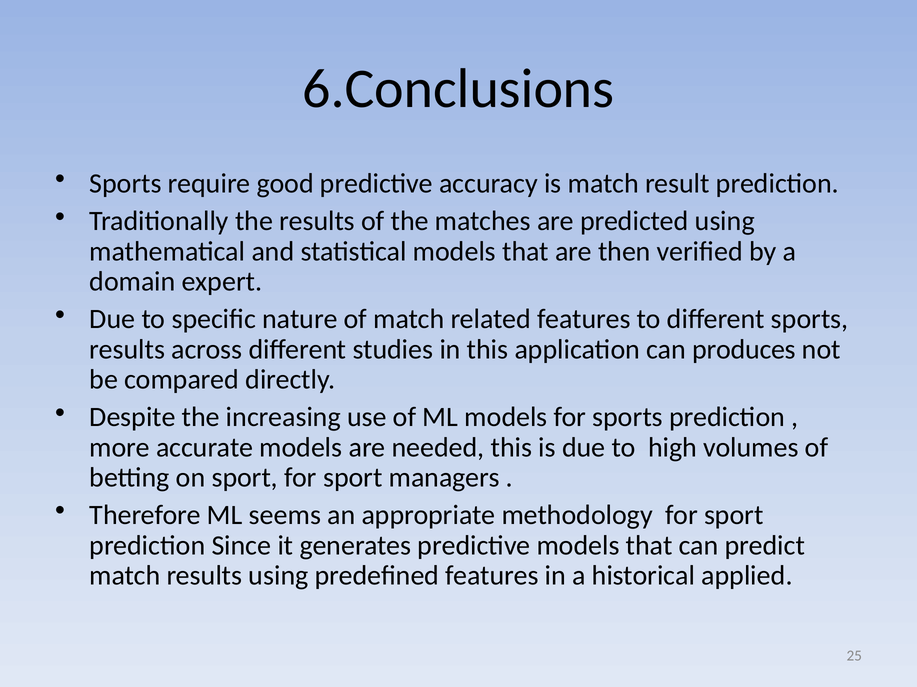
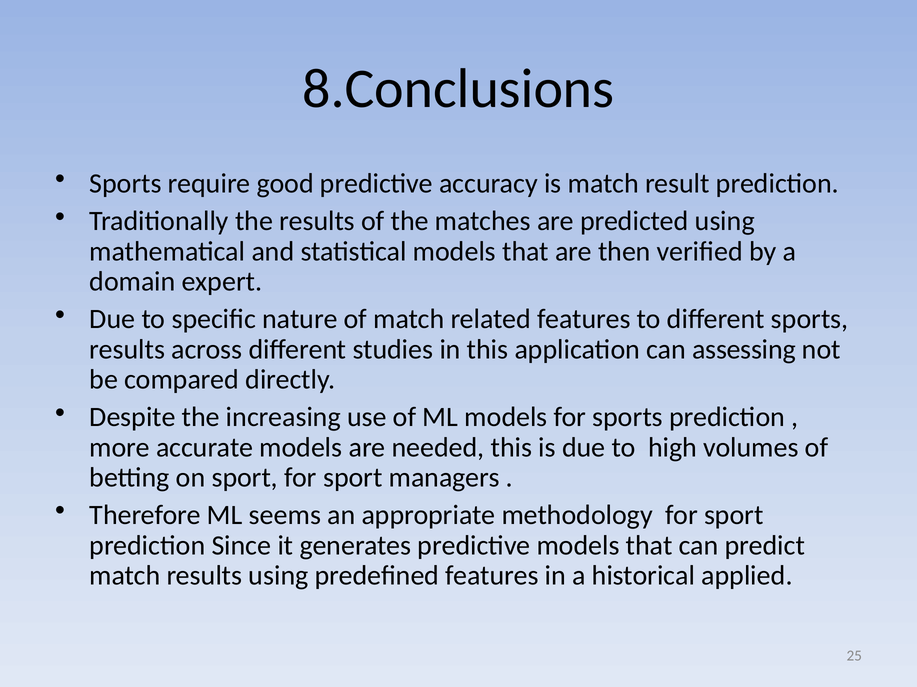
6.Conclusions: 6.Conclusions -> 8.Conclusions (458, 89)
produces: produces -> assessing (744, 350)
